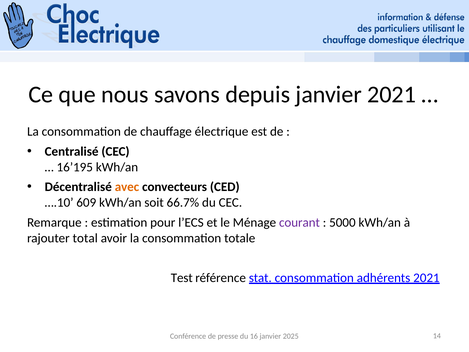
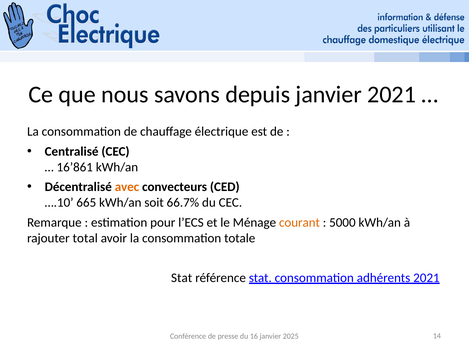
16’195: 16’195 -> 16’861 (75, 167)
609: 609 -> 665 (86, 202)
courant colour: purple -> orange (299, 222)
Test: Test -> Stat (182, 278)
